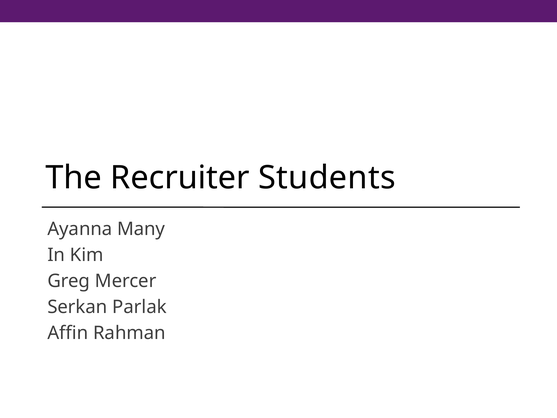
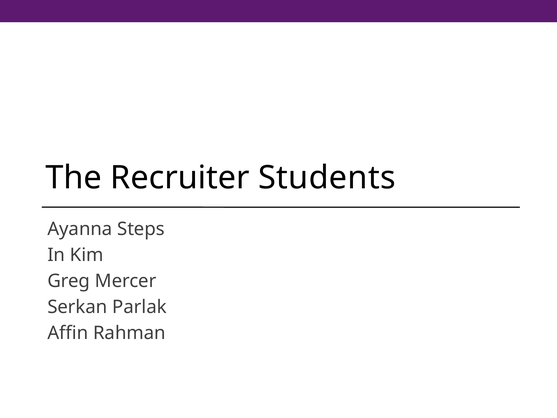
Many: Many -> Steps (141, 229)
